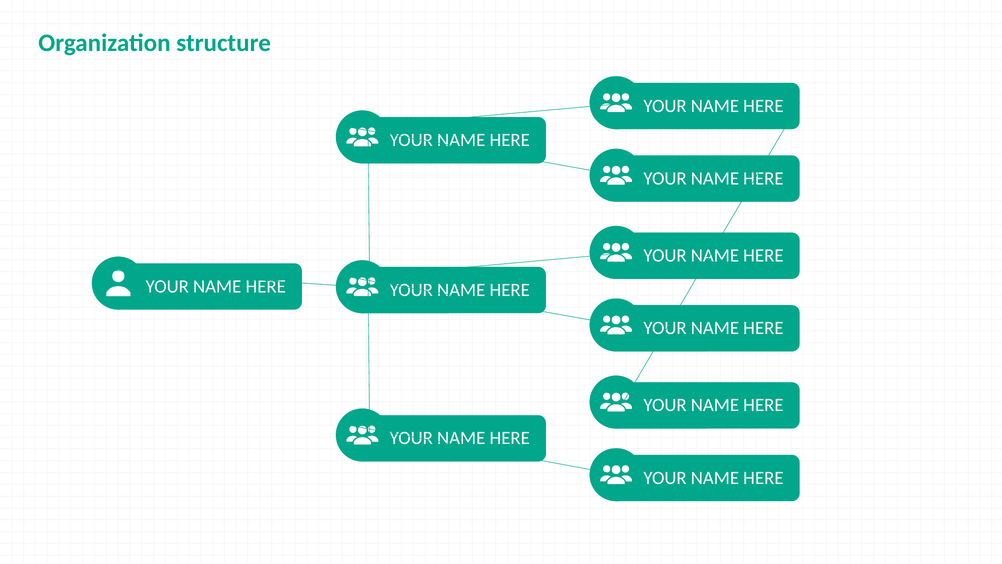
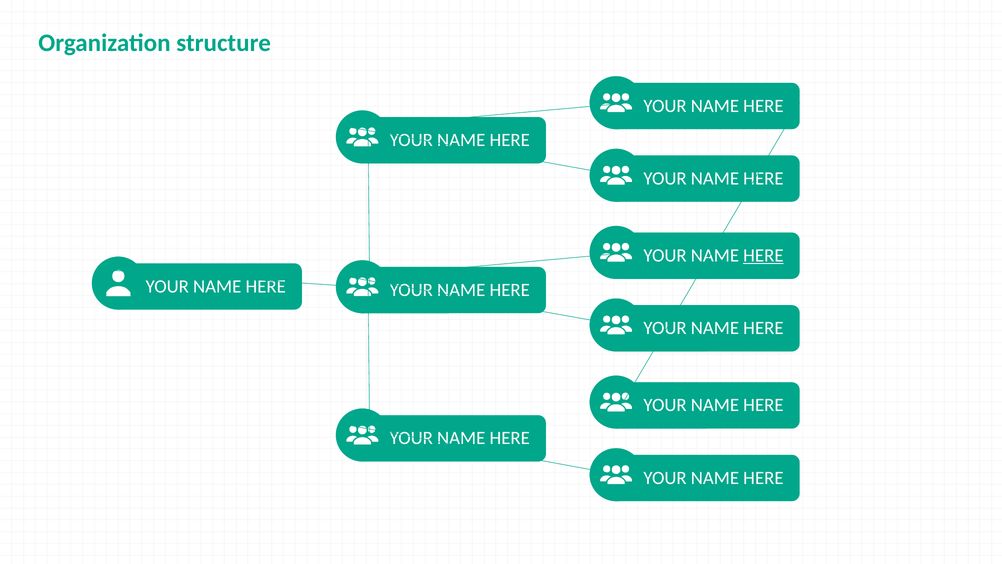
HERE underline: none -> present (763, 255)
